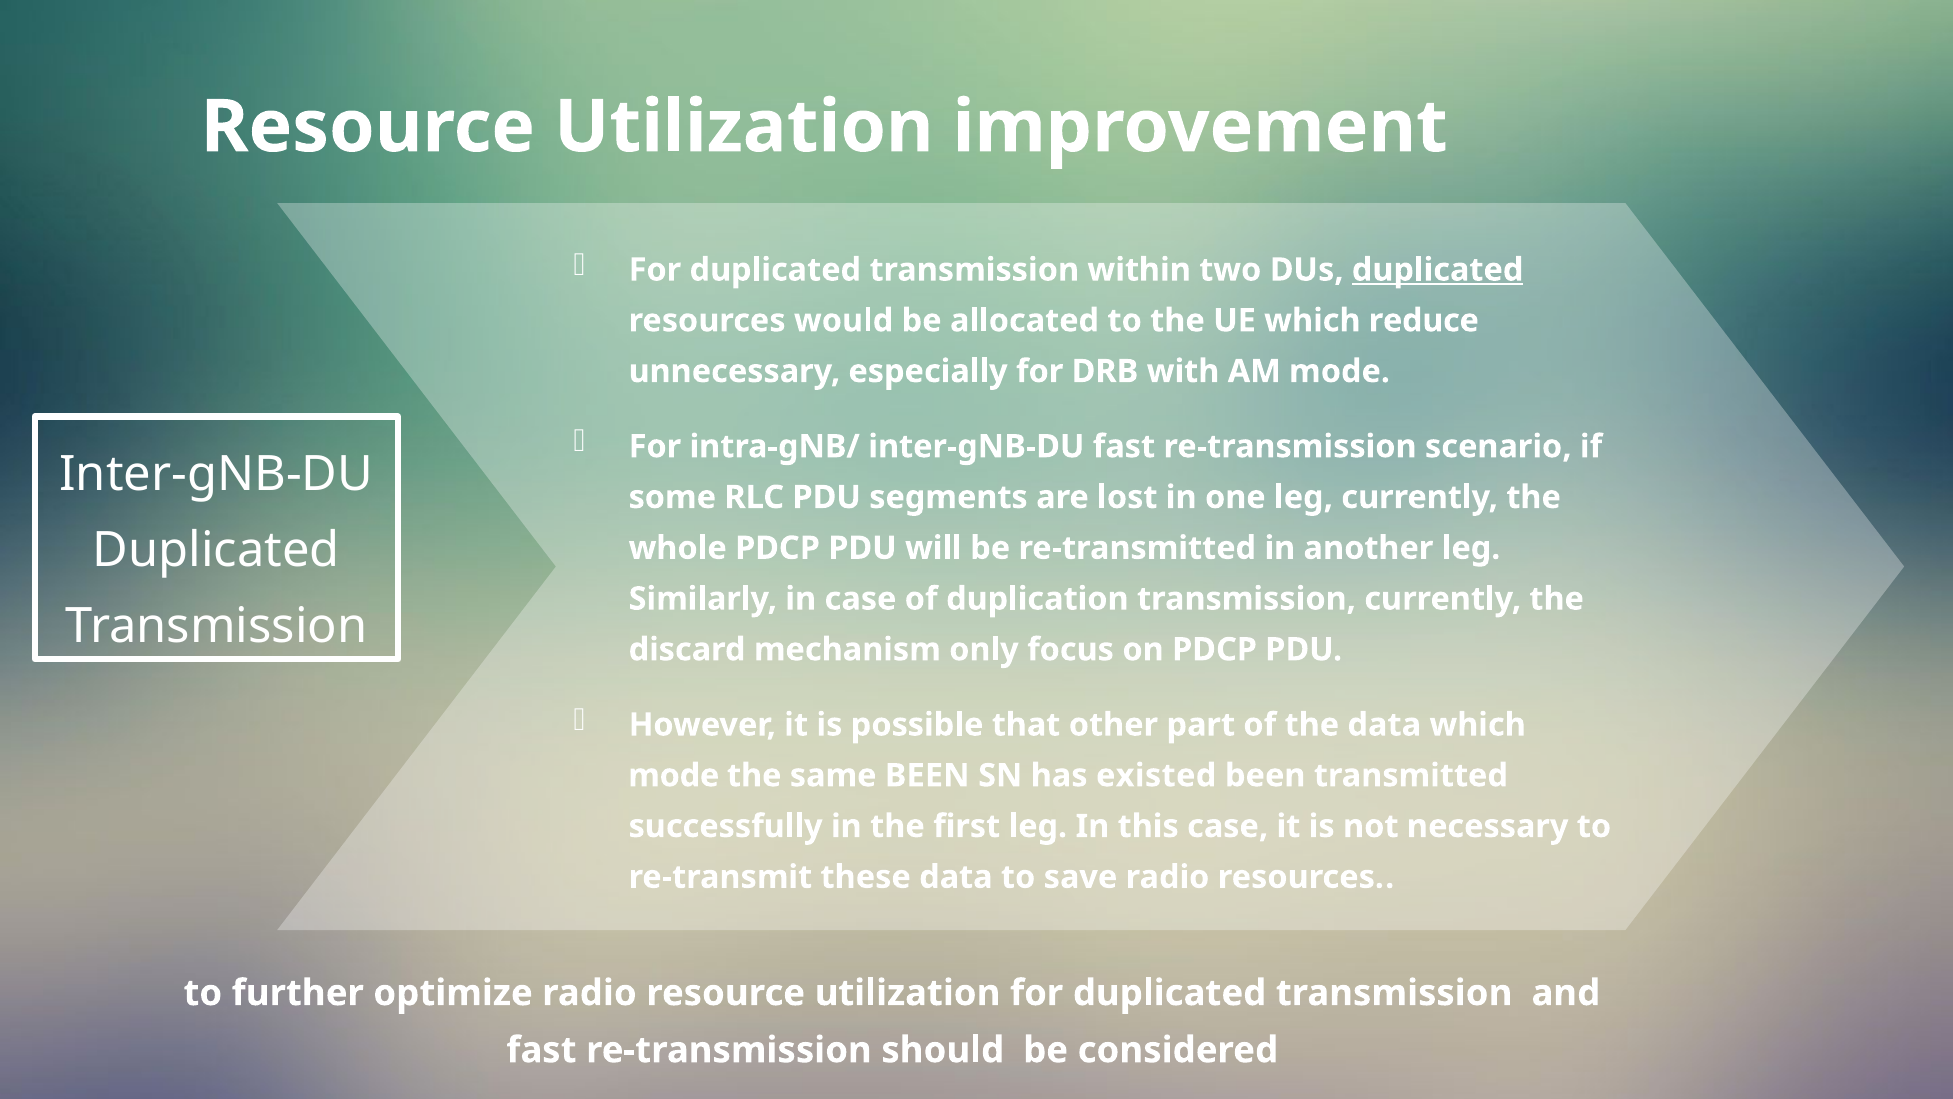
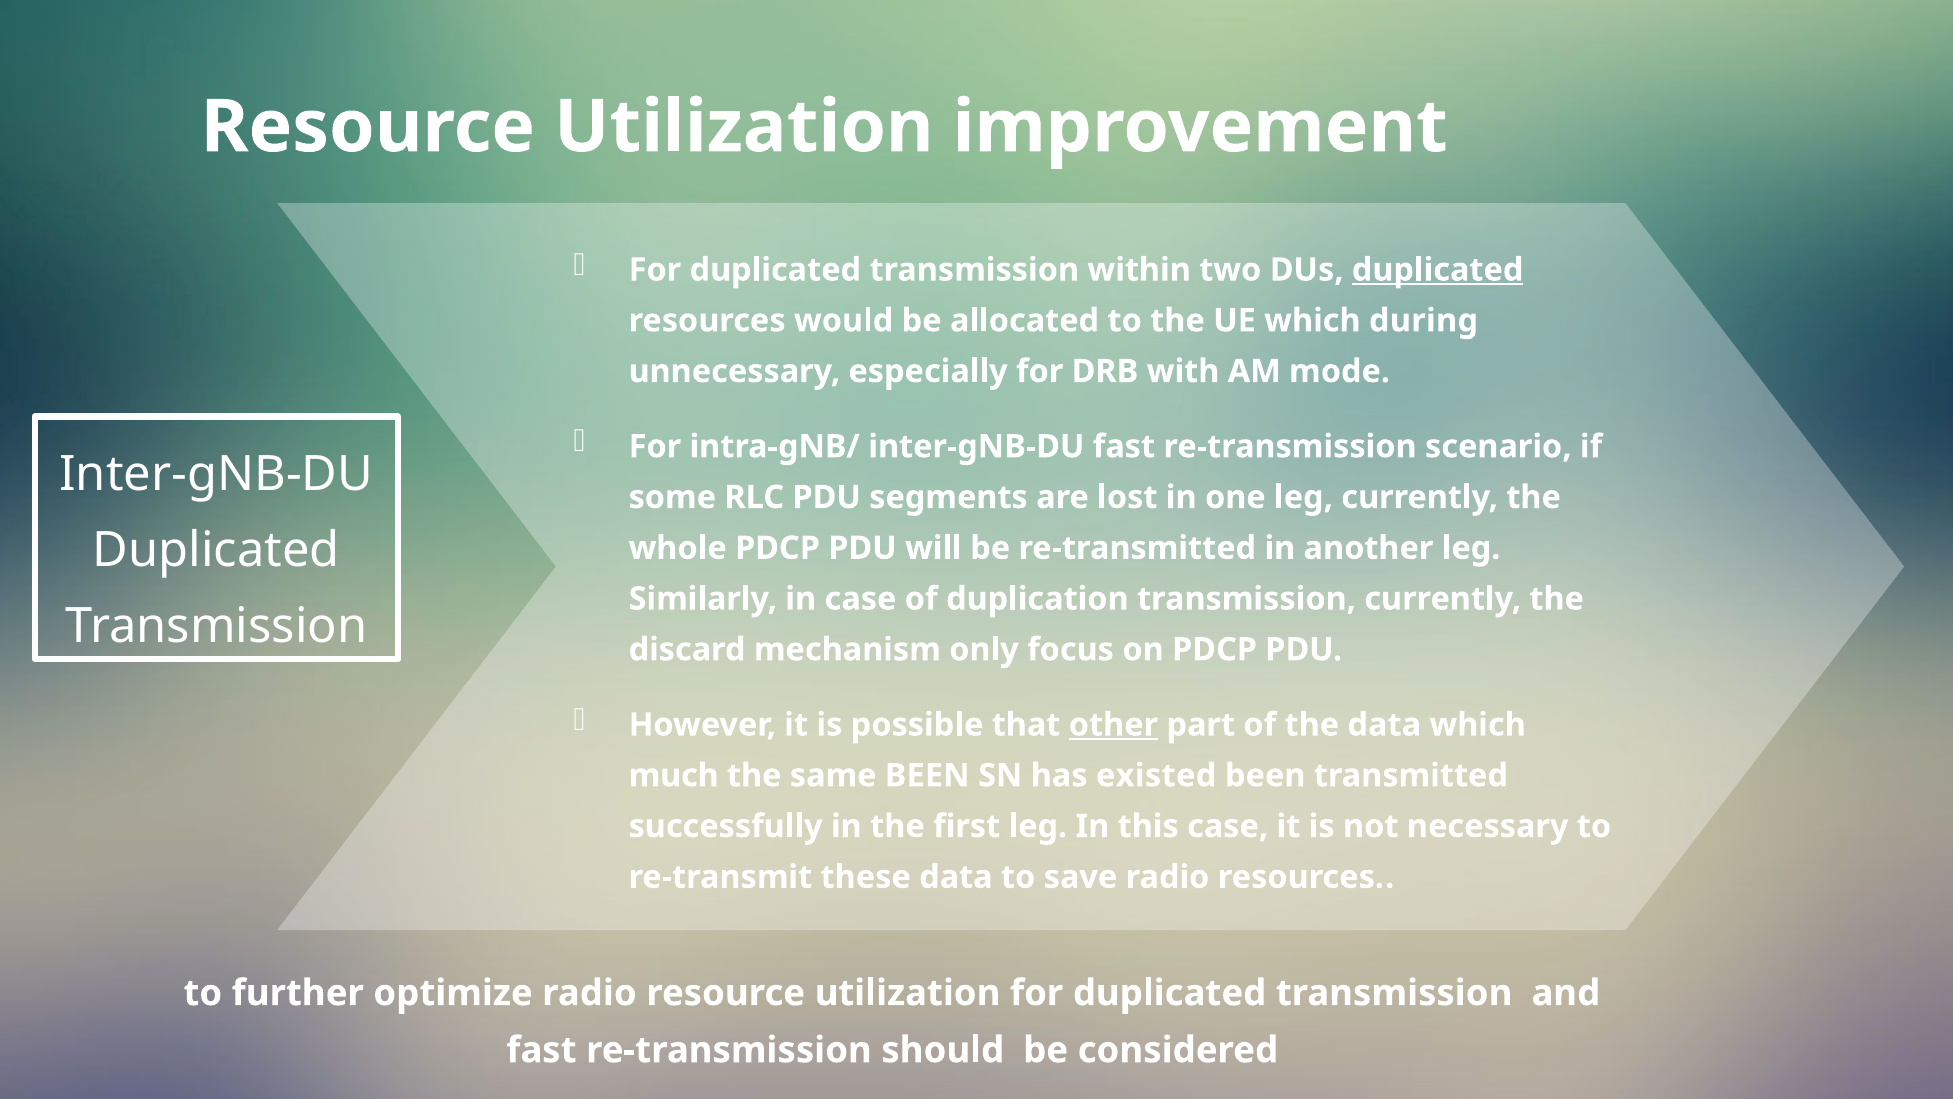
reduce: reduce -> during (1424, 321)
other underline: none -> present (1113, 725)
mode: mode -> much (674, 775)
